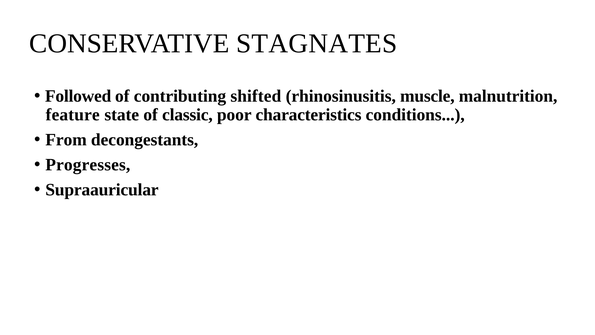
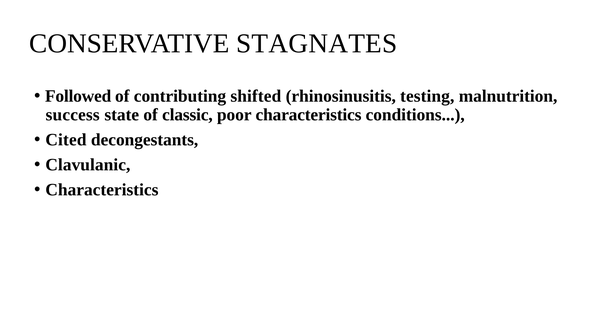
muscle: muscle -> testing (427, 96)
feature: feature -> success (73, 115)
From: From -> Cited (66, 140)
Progresses: Progresses -> Clavulanic (88, 165)
Supraauricular: Supraauricular -> Characteristics (102, 190)
